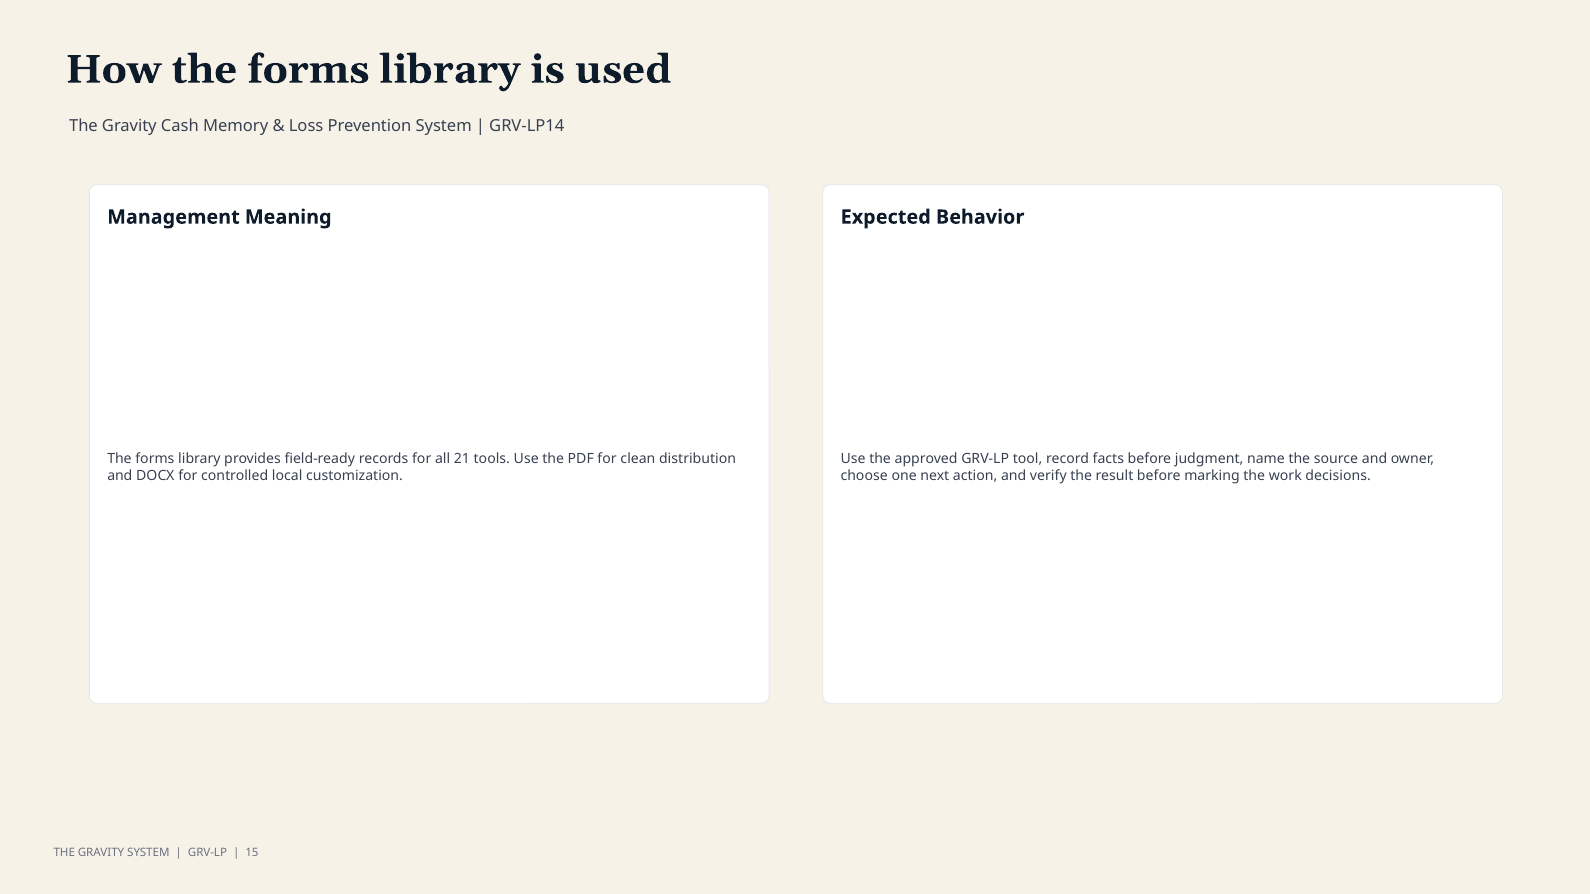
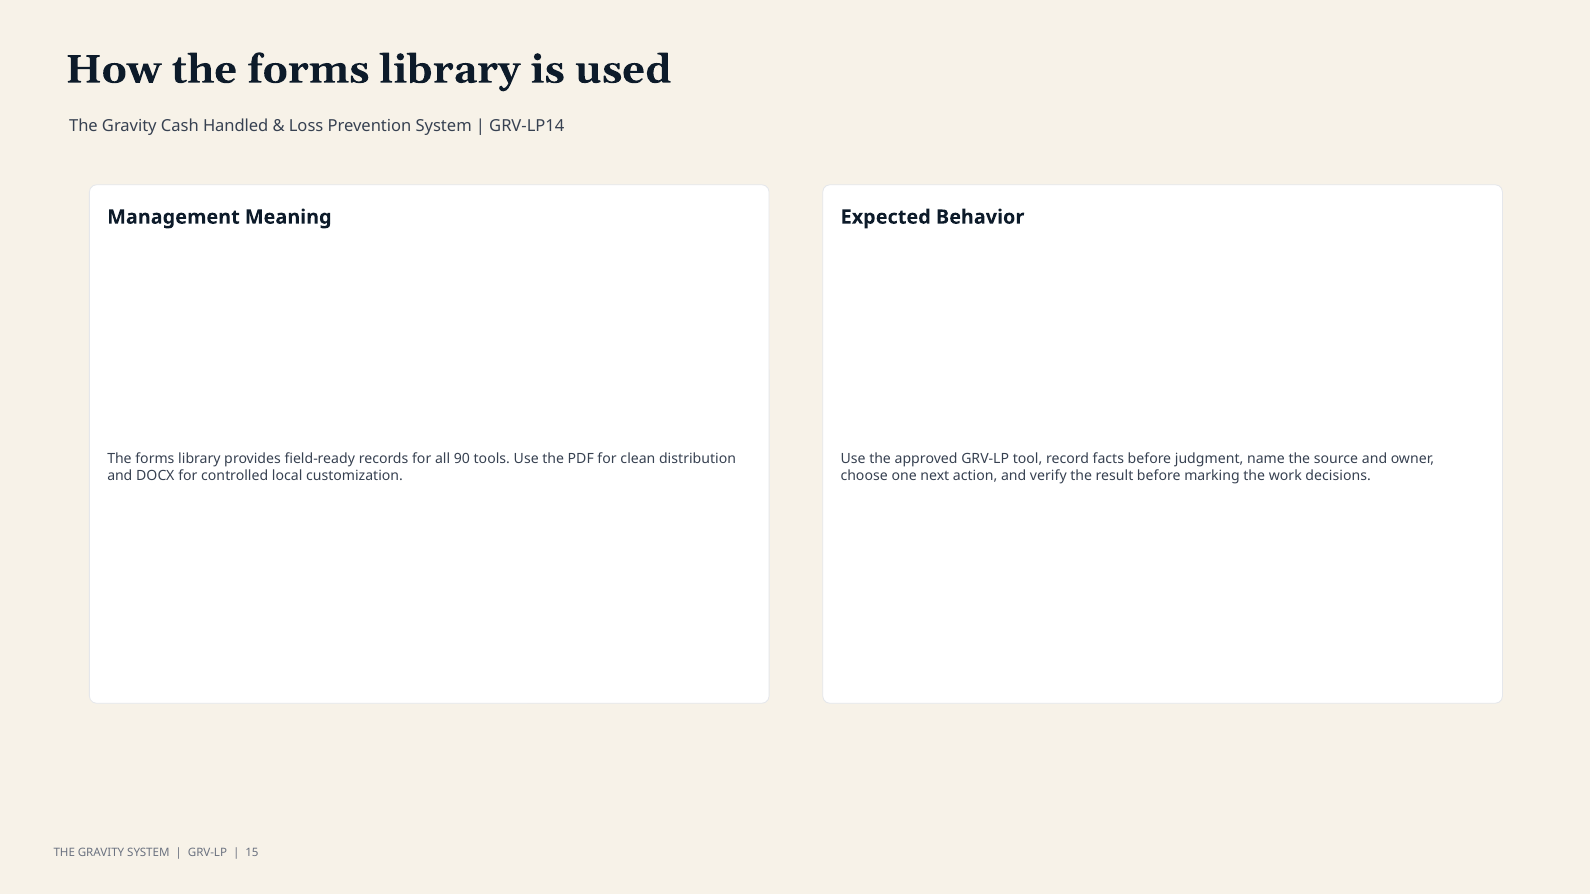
Memory: Memory -> Handled (236, 126)
21: 21 -> 90 (462, 459)
